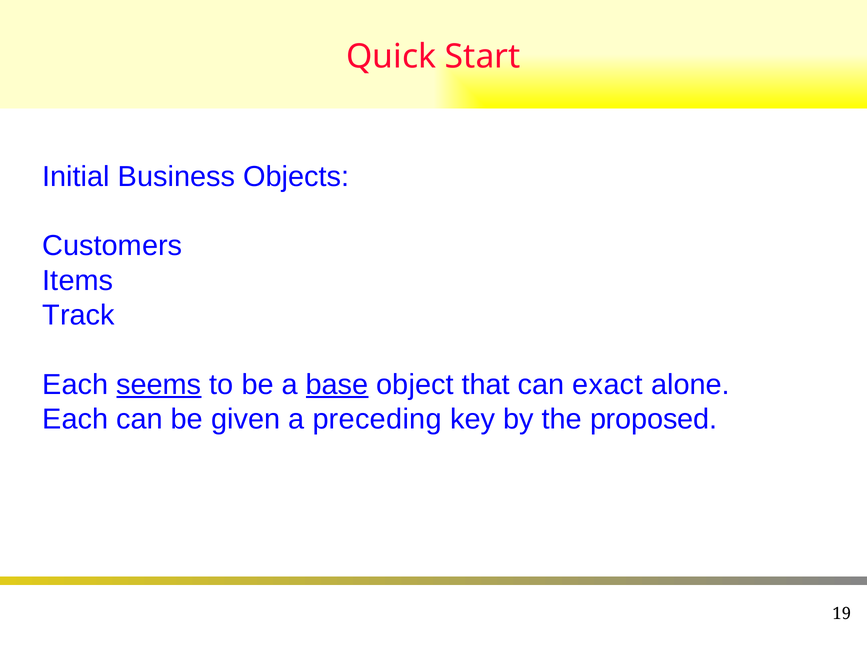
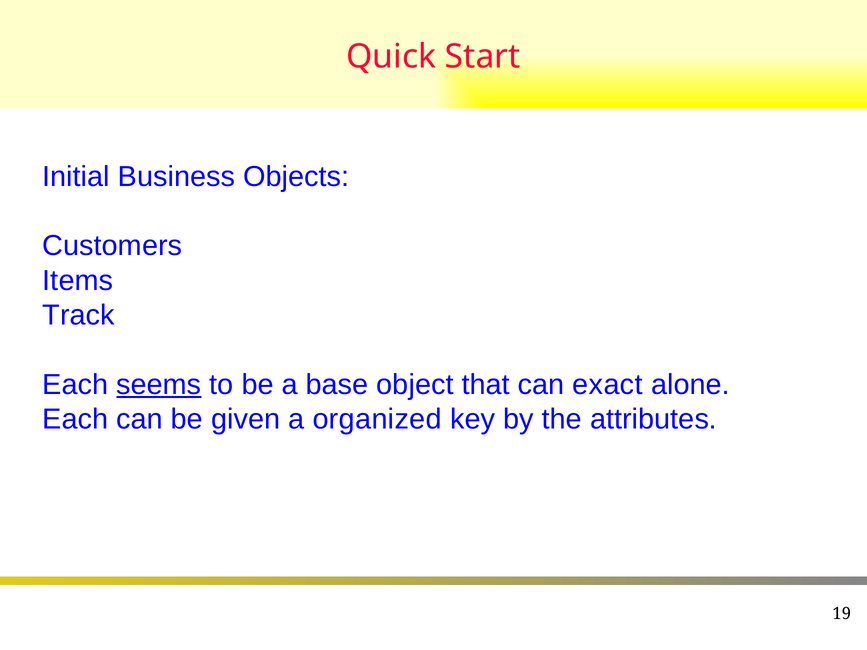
base underline: present -> none (337, 385)
preceding: preceding -> organized (377, 419)
proposed: proposed -> attributes (654, 419)
